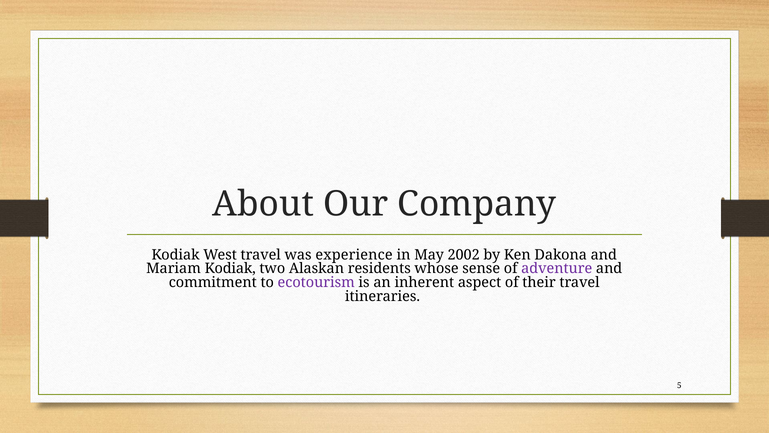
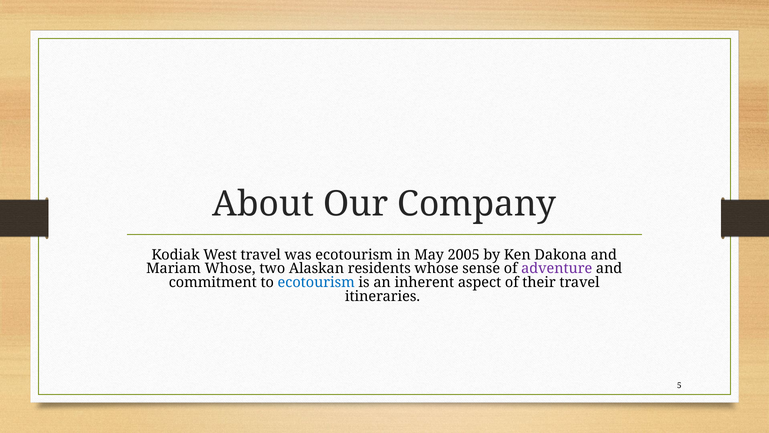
was experience: experience -> ecotourism (354, 255)
2002: 2002 -> 2005 (464, 255)
Mariam Kodiak: Kodiak -> Whose (230, 268)
ecotourism colour: purple -> blue (316, 282)
